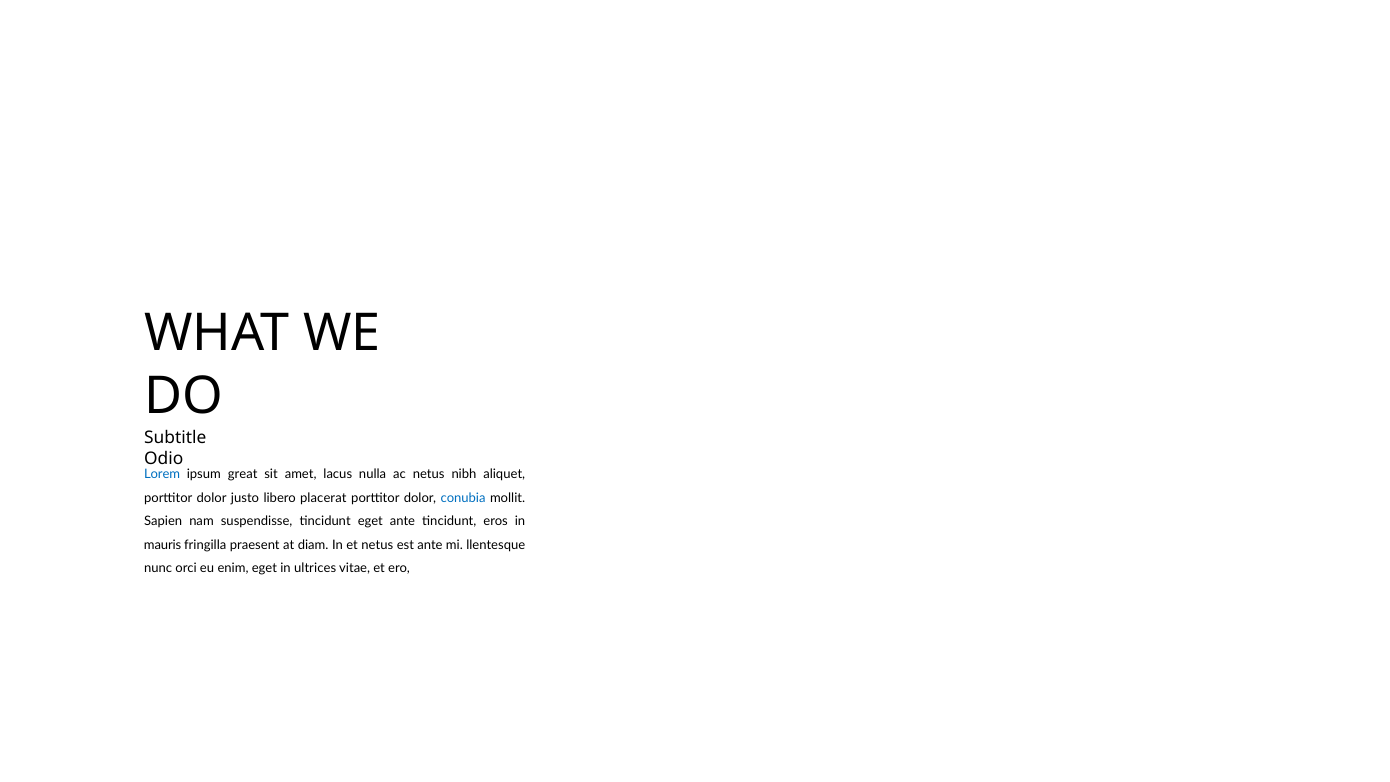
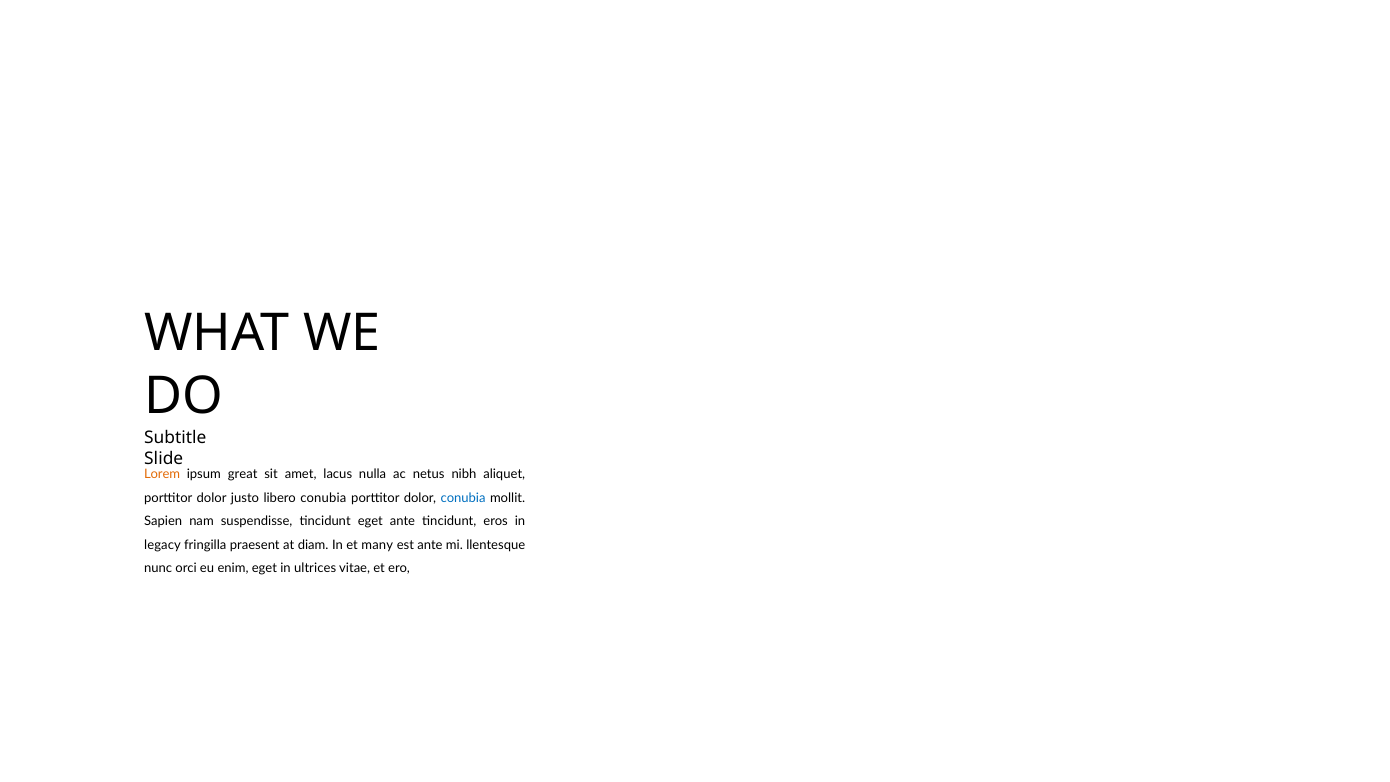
Odio: Odio -> Slide (164, 459)
Lorem colour: blue -> orange (162, 474)
libero placerat: placerat -> conubia (323, 498)
mauris: mauris -> legacy (163, 545)
et netus: netus -> many (377, 545)
